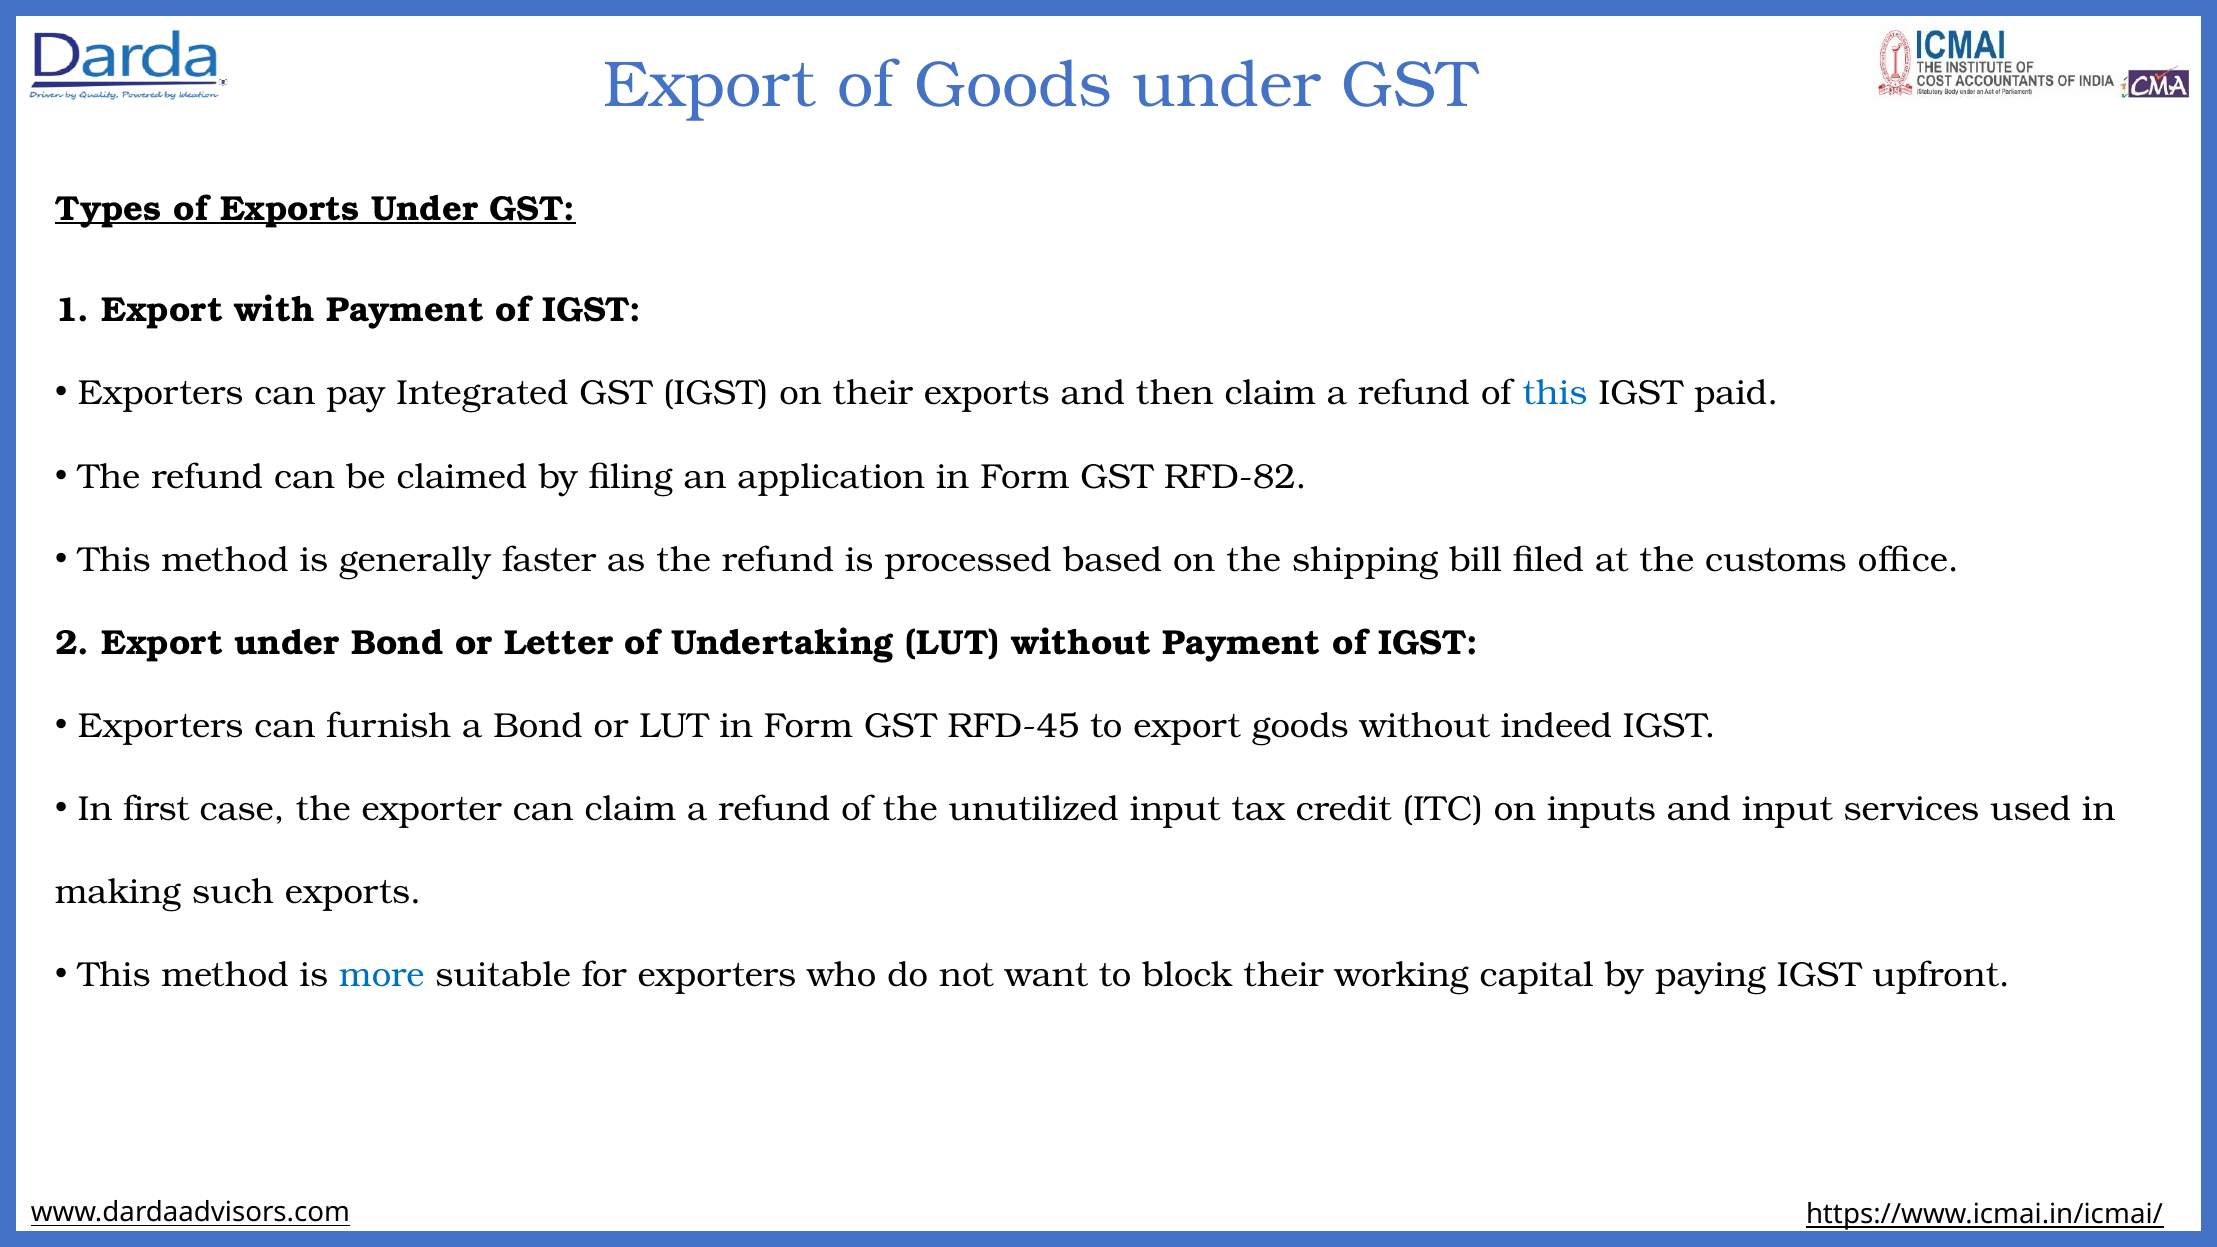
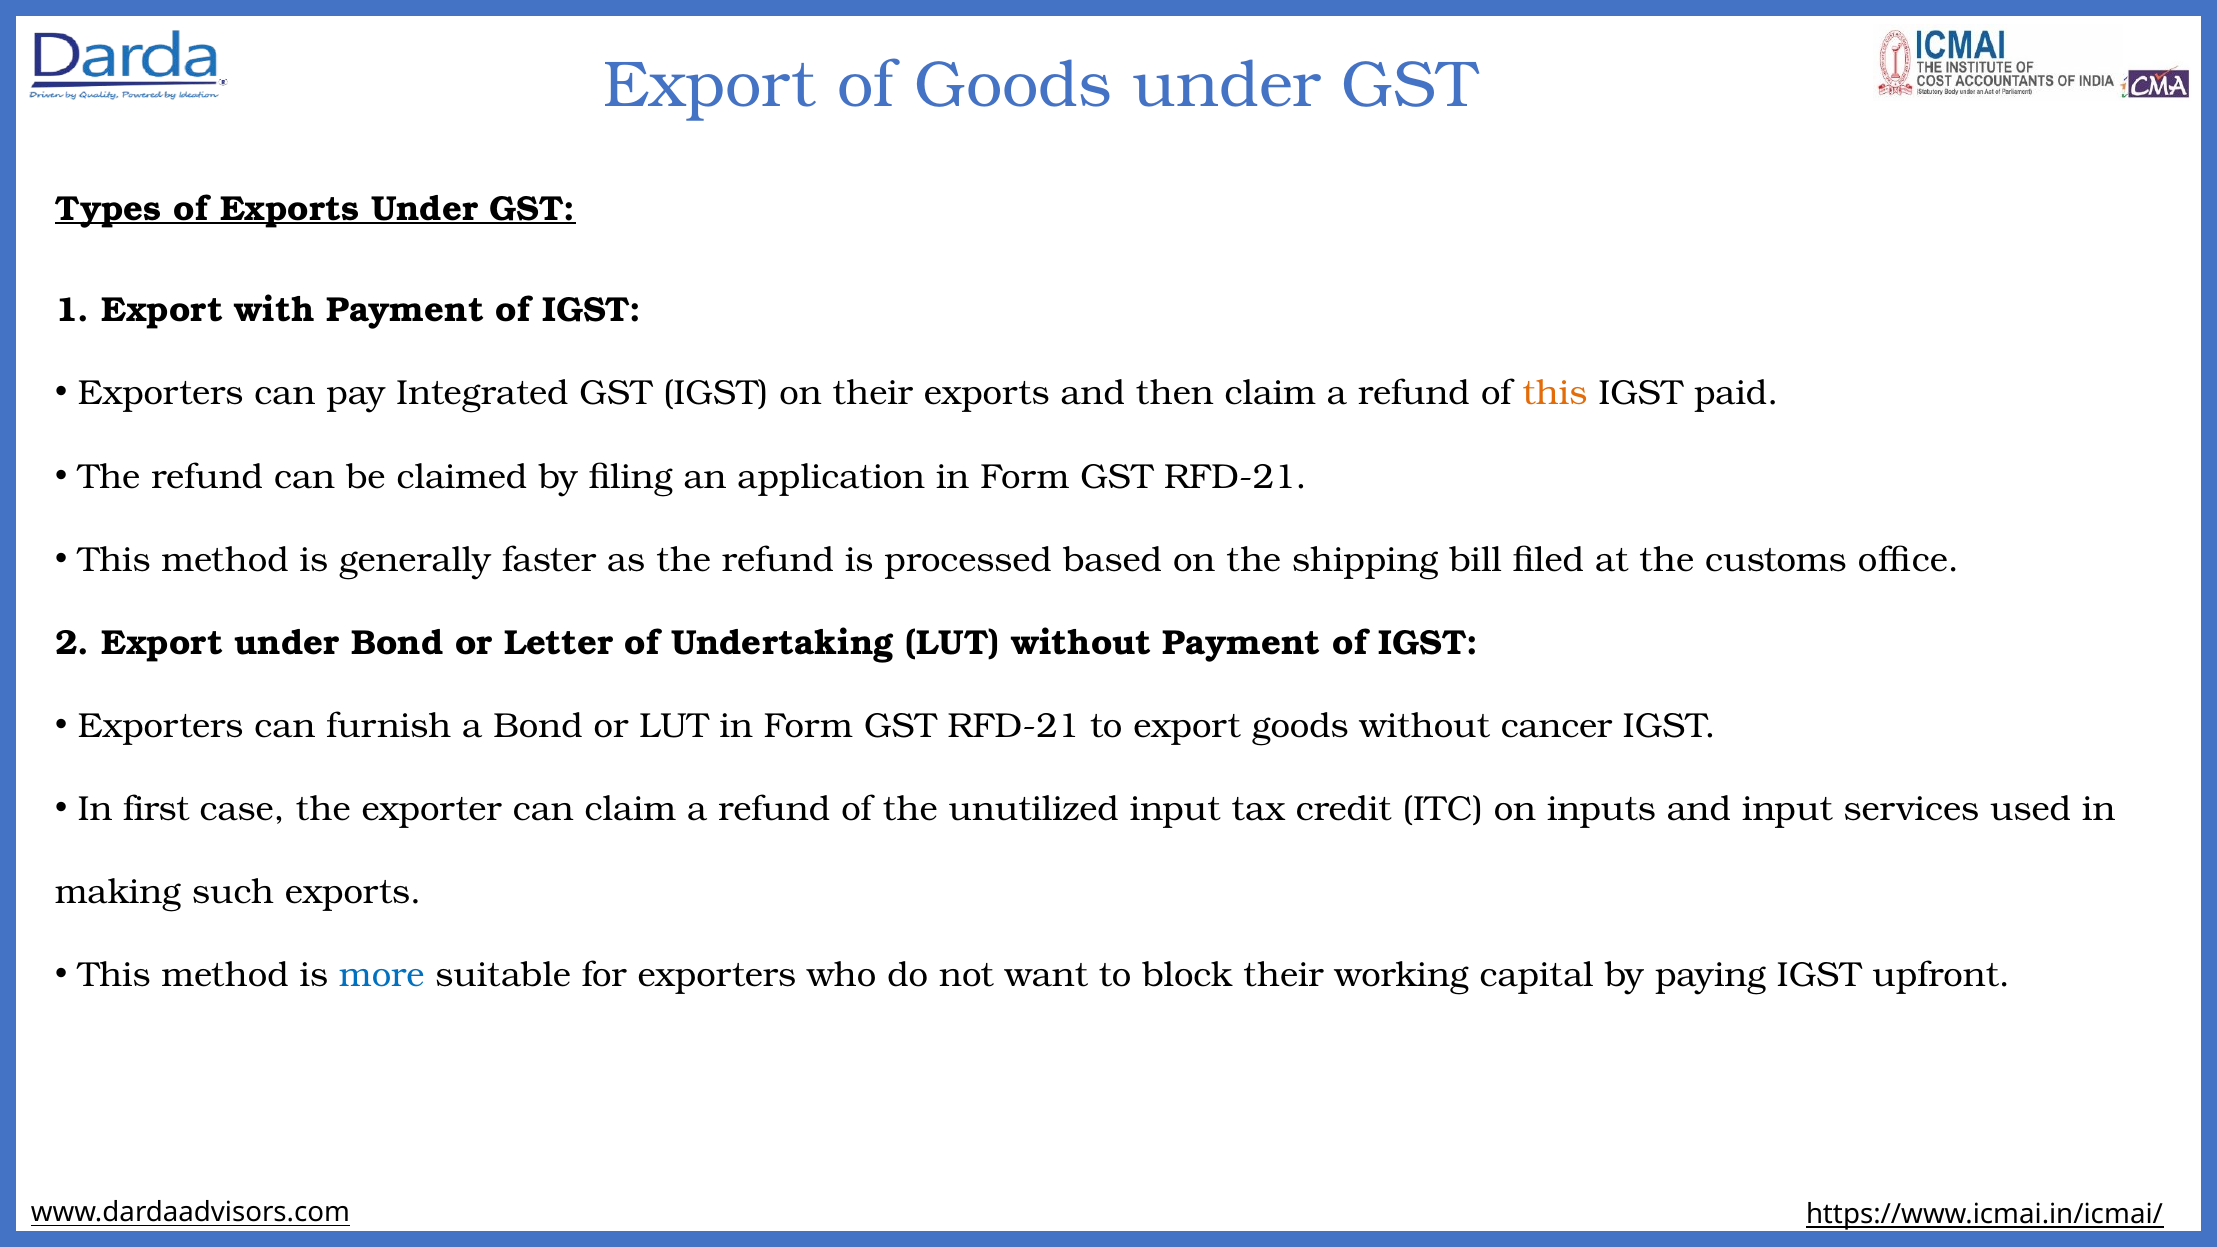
this colour: blue -> orange (1555, 394)
RFD-82: RFD-82 -> RFD-21 (1236, 477)
RFD-45: RFD-45 -> RFD-21 (1013, 726)
indeed: indeed -> cancer (1557, 726)
